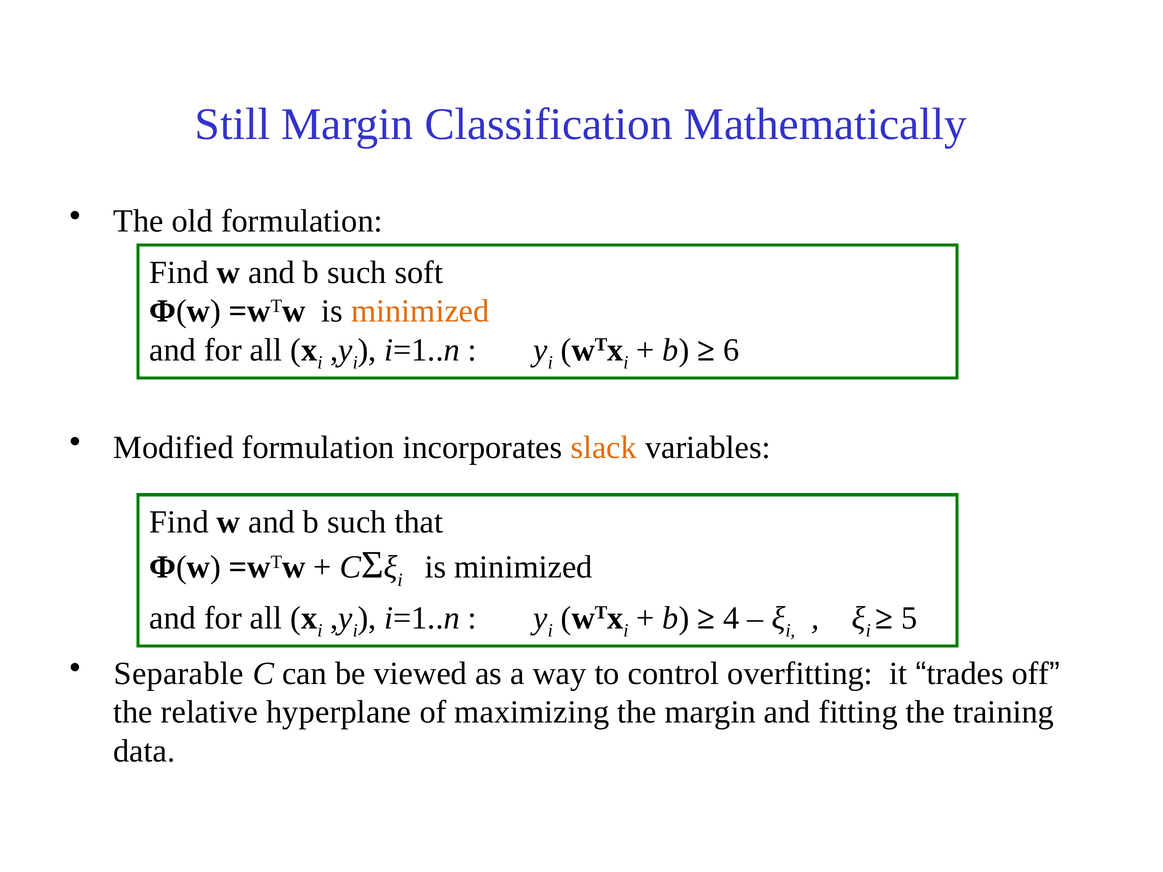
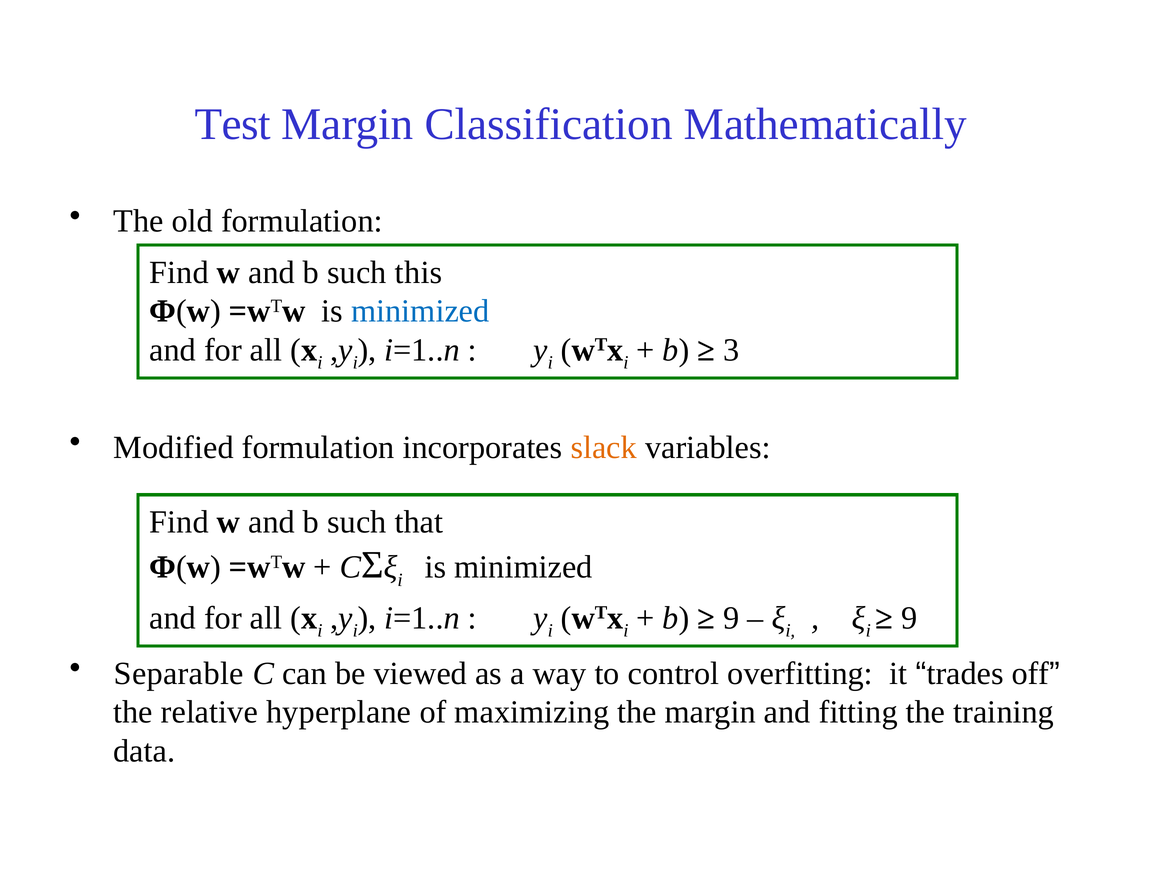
Still: Still -> Test (233, 124)
soft: soft -> this (419, 272)
minimized colour: orange -> blue (420, 311)
6: 6 -> 3 (731, 350)
4: 4 -> 9 (731, 618)
5: 5 -> 9 (909, 618)
